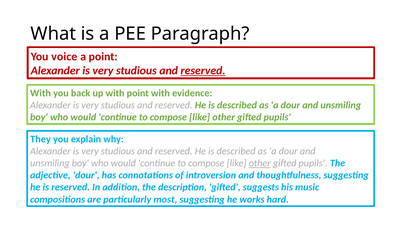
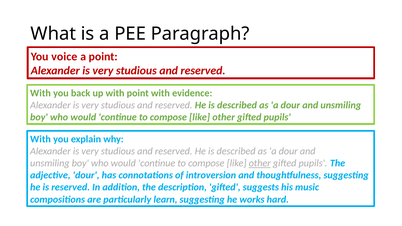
reserved underline: present -> none (203, 71)
They: They -> With (41, 139)
most: most -> learn (165, 199)
